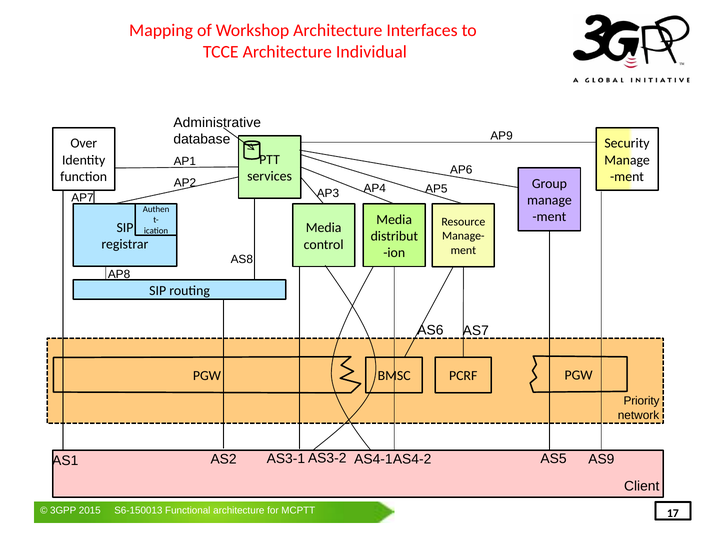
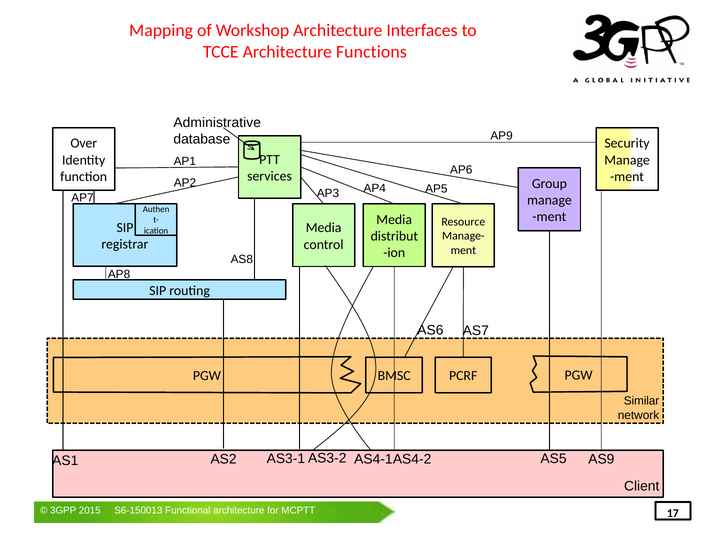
Individual: Individual -> Functions (371, 52)
Priority: Priority -> Similar (641, 401)
